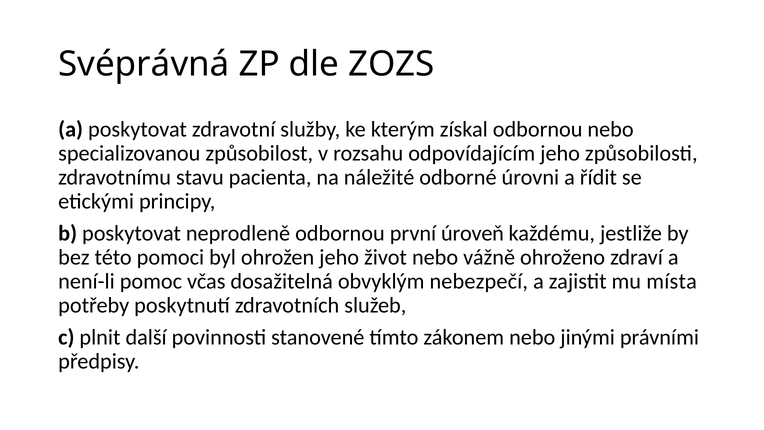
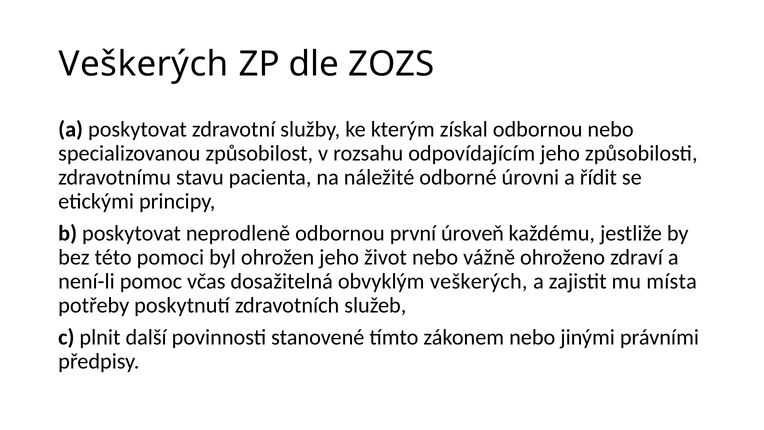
Svéprávná: Svéprávná -> Veškerých (144, 64)
obvyklým nebezpečí: nebezpečí -> veškerých (479, 281)
